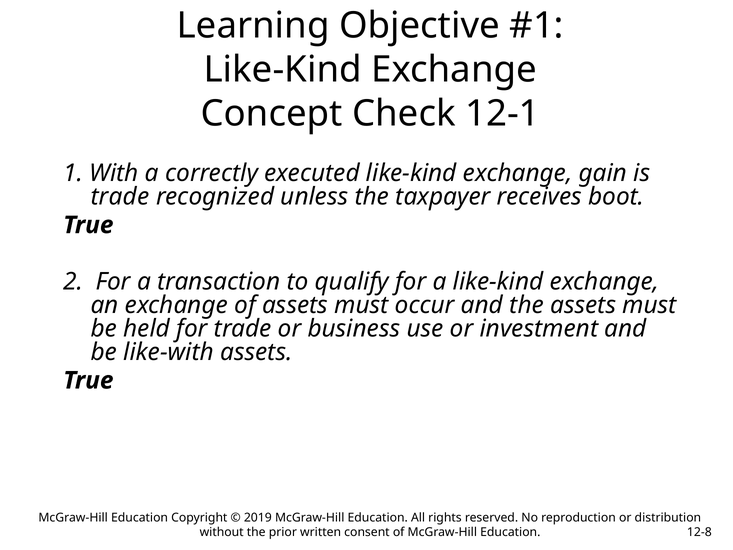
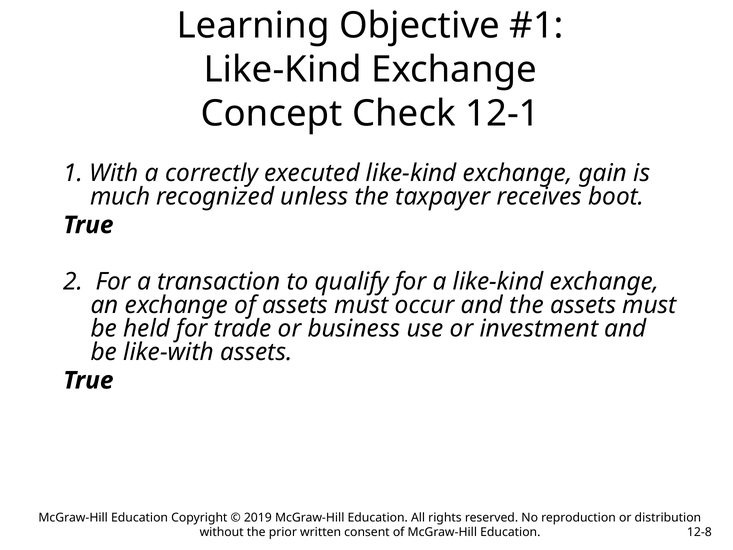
trade: trade -> much (120, 197)
